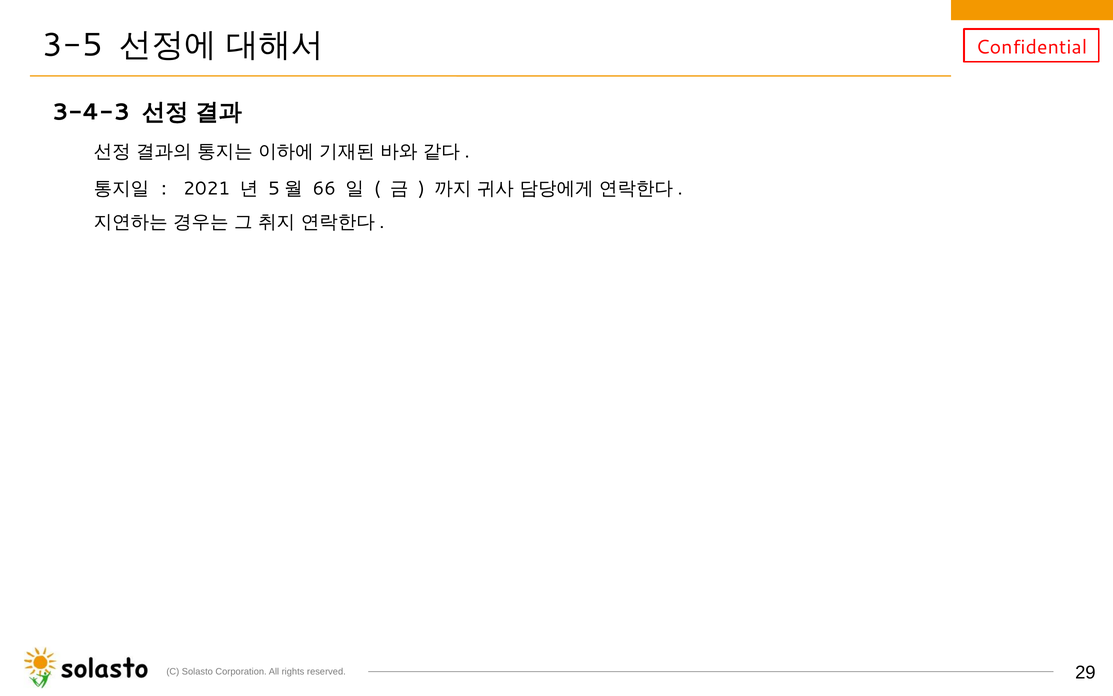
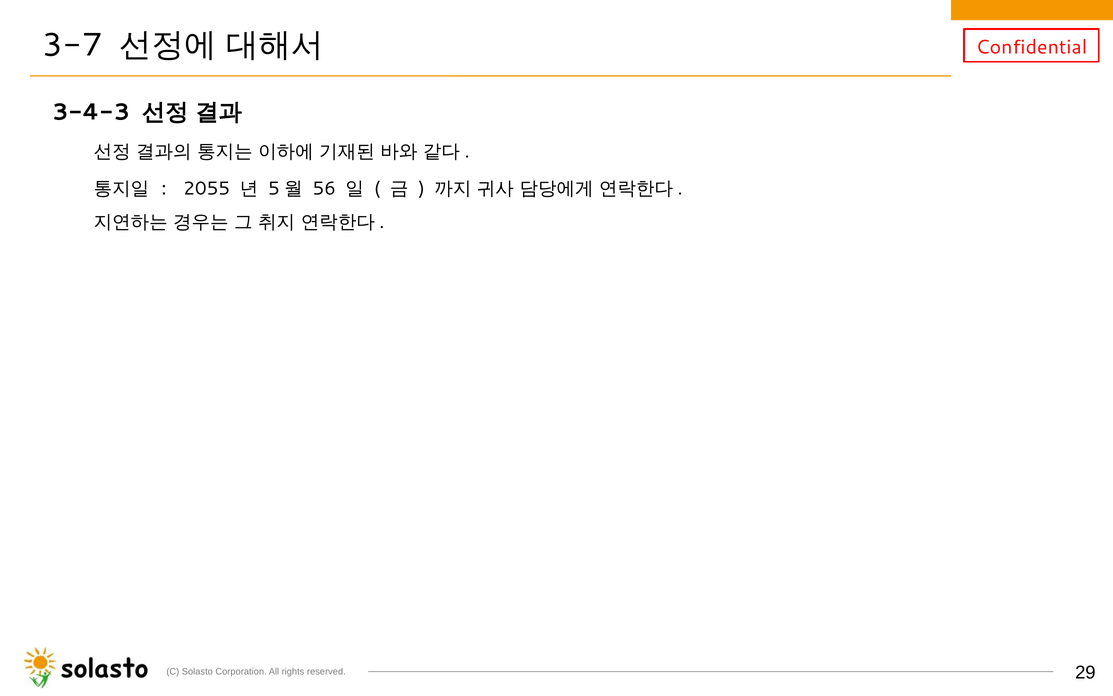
3-5: 3-5 -> 3-7 (73, 45)
2021: 2021 -> 2055 (207, 188)
66: 66 -> 56 (324, 188)
